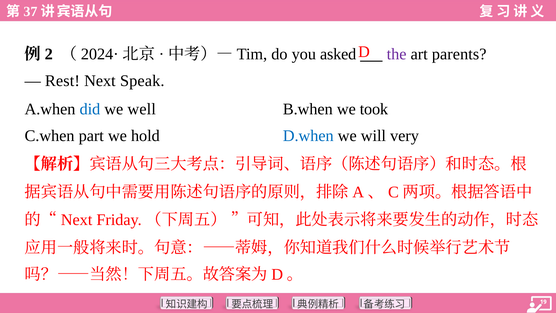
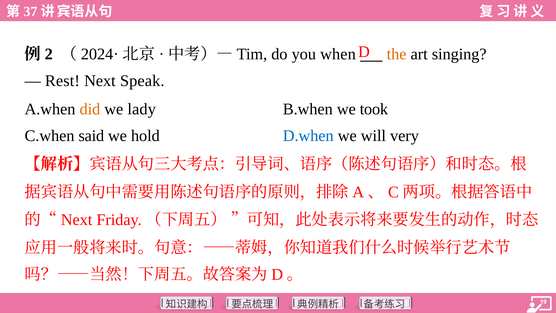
asked: asked -> when (338, 54)
the colour: purple -> orange (397, 54)
parents: parents -> singing (459, 54)
did colour: blue -> orange (90, 109)
well: well -> lady (142, 109)
part: part -> said (91, 136)
